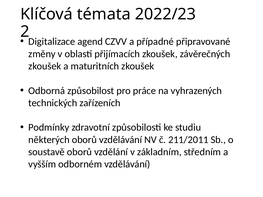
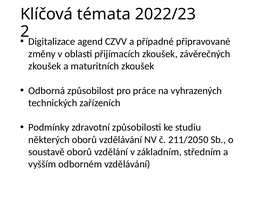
211/2011: 211/2011 -> 211/2050 (188, 140)
